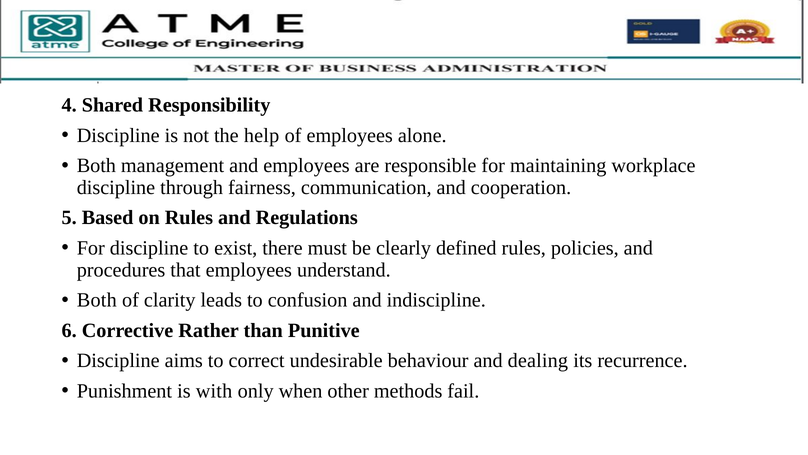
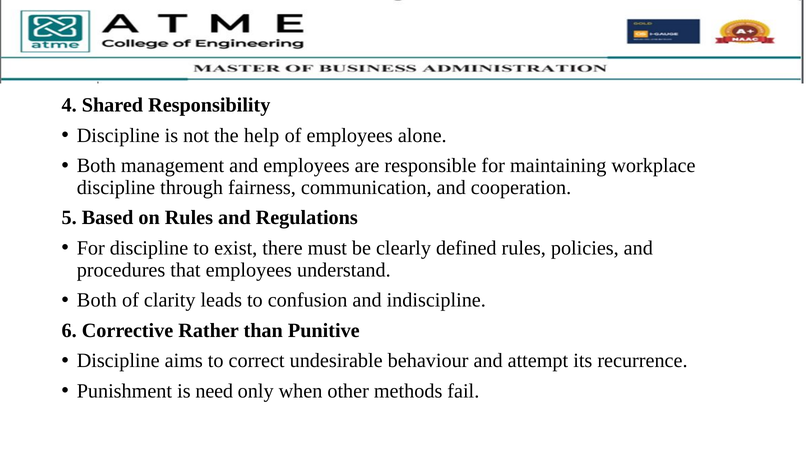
dealing: dealing -> attempt (538, 360)
with: with -> need (214, 390)
